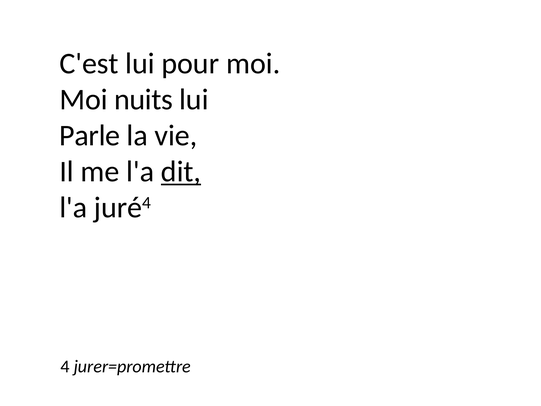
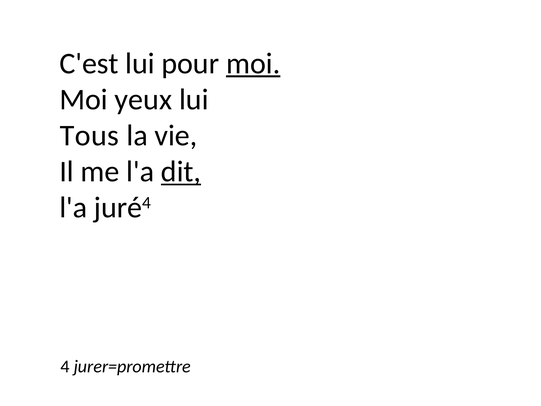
moi underline: none -> present (253, 63)
nuits: nuits -> yeux (143, 99)
Parle: Parle -> Tous (89, 135)
